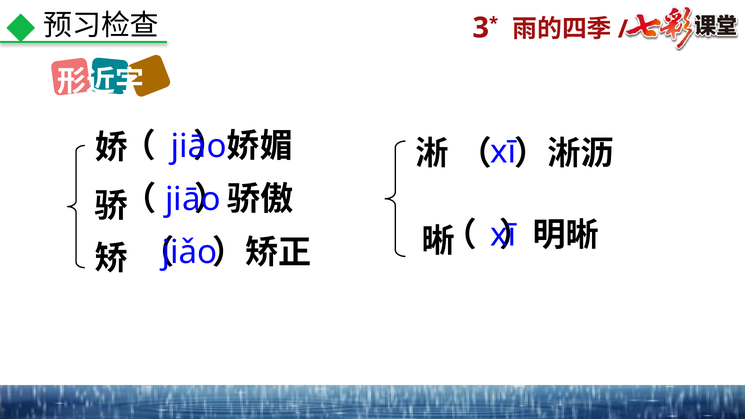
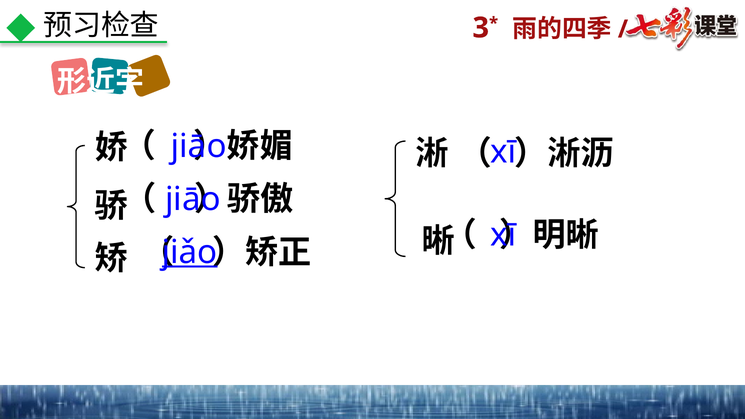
jiǎo underline: none -> present (190, 252)
